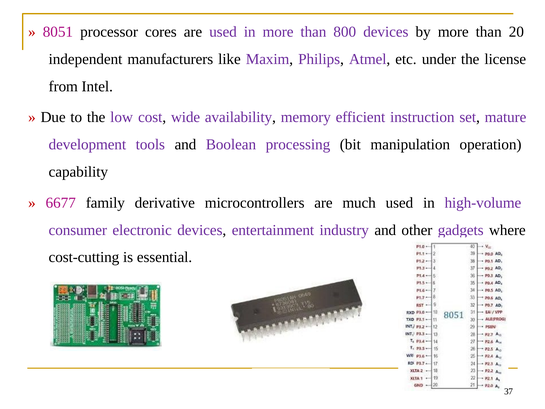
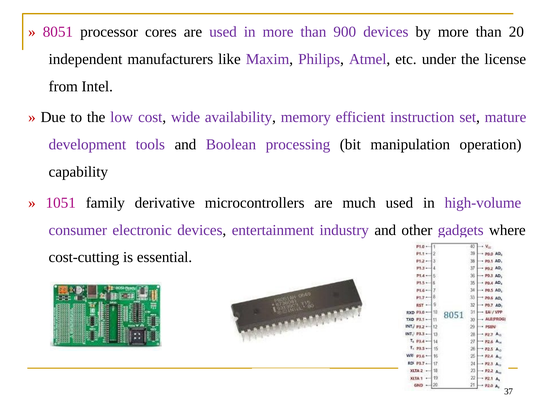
800: 800 -> 900 (345, 32)
6677: 6677 -> 1051 (61, 203)
